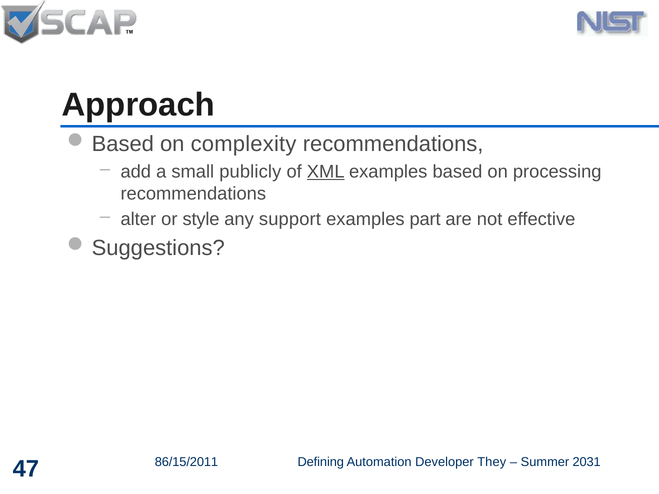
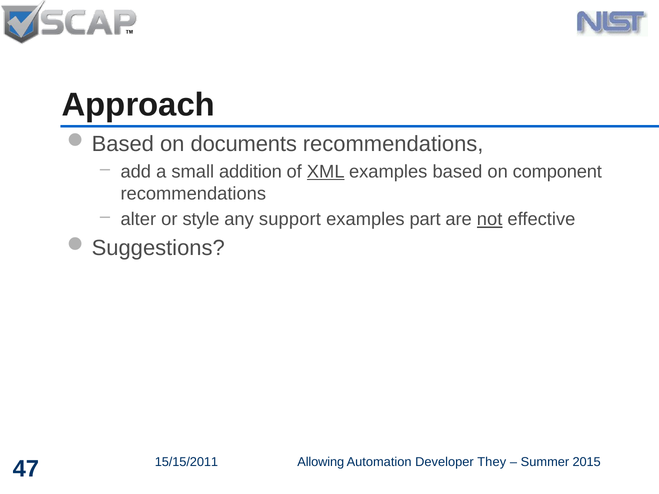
complexity: complexity -> documents (244, 144)
publicly: publicly -> addition (250, 172)
processing: processing -> component (557, 172)
not underline: none -> present (490, 219)
86/15/2011: 86/15/2011 -> 15/15/2011 (186, 462)
Defining: Defining -> Allowing (321, 462)
2031: 2031 -> 2015 (587, 462)
